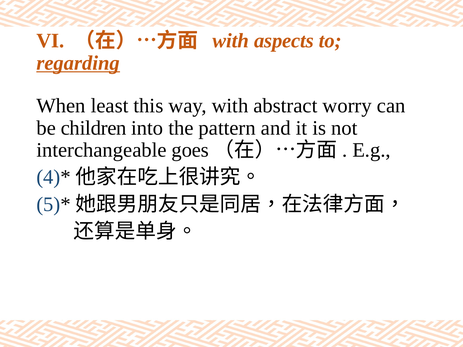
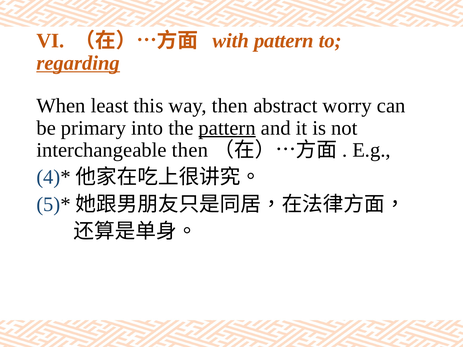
with aspects: aspects -> pattern (284, 41)
way with: with -> then (230, 106)
children: children -> primary (94, 128)
pattern underline: none -> present (227, 128)
interchangeable goes: goes -> then (190, 150)
